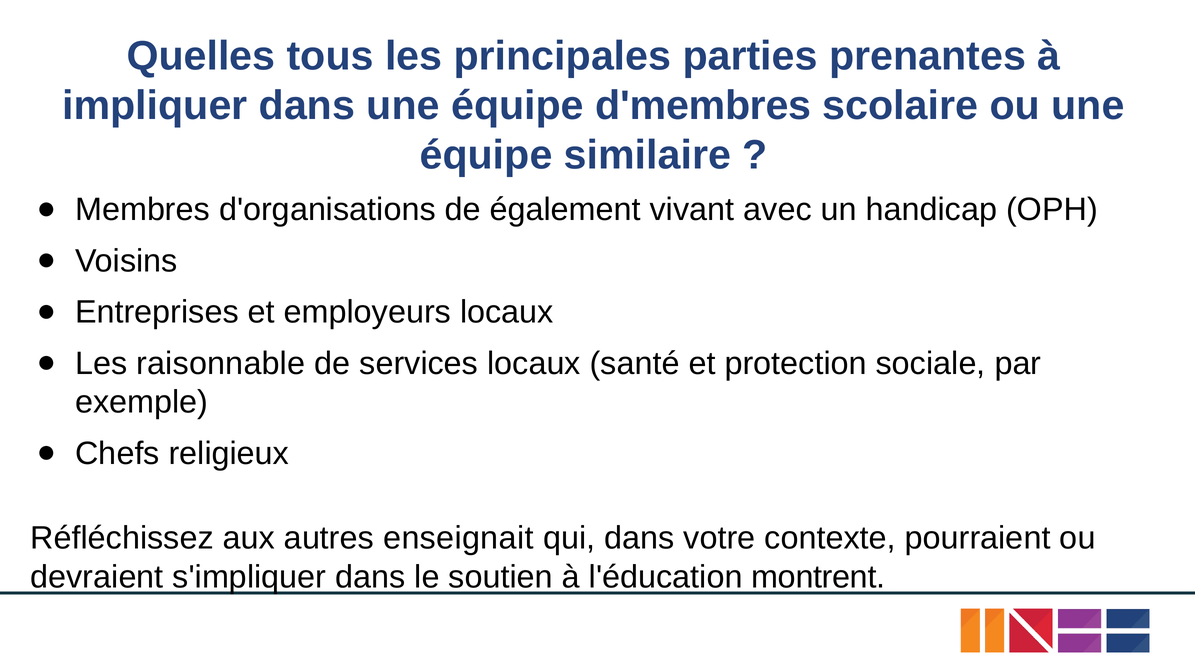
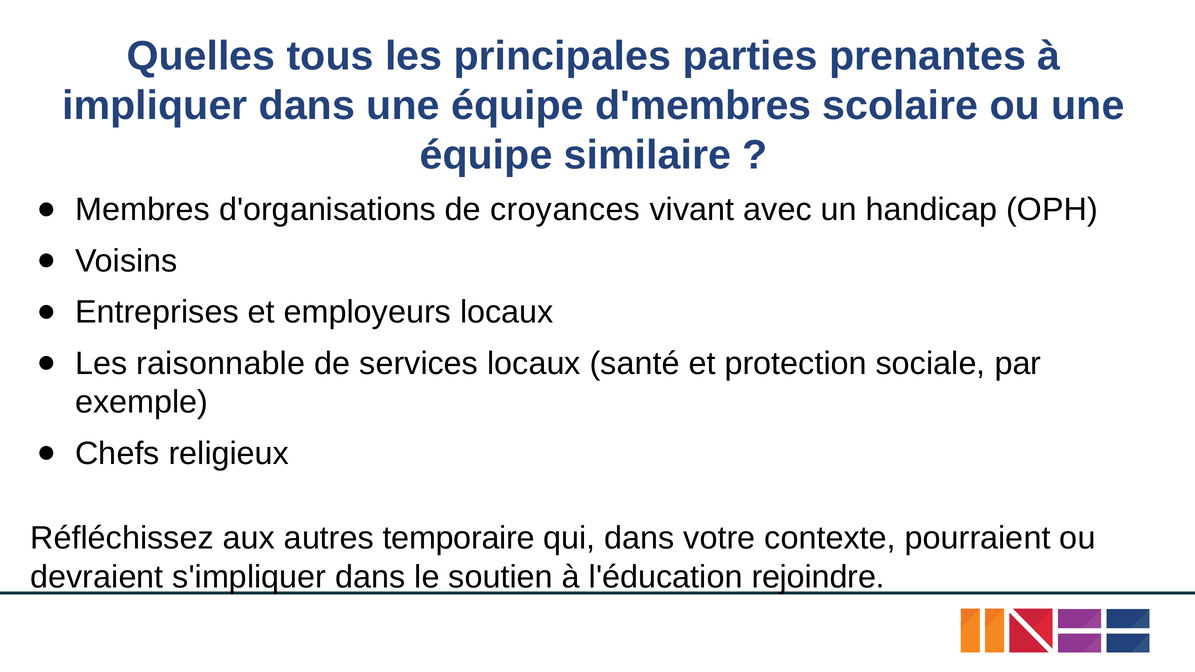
également: également -> croyances (565, 210)
enseignait: enseignait -> temporaire (459, 538)
montrent: montrent -> rejoindre (818, 577)
